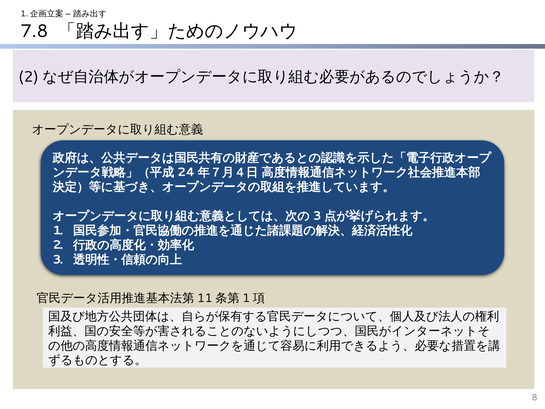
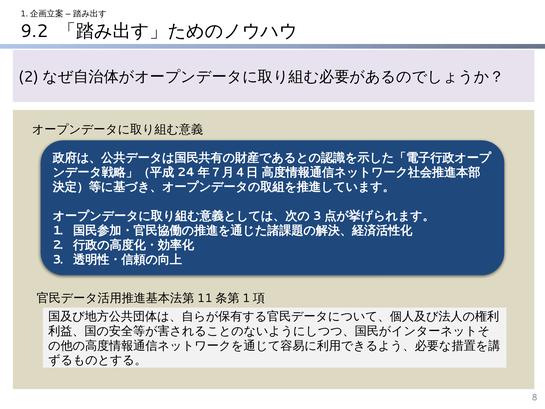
7.8: 7.8 -> 9.2 (34, 31)
